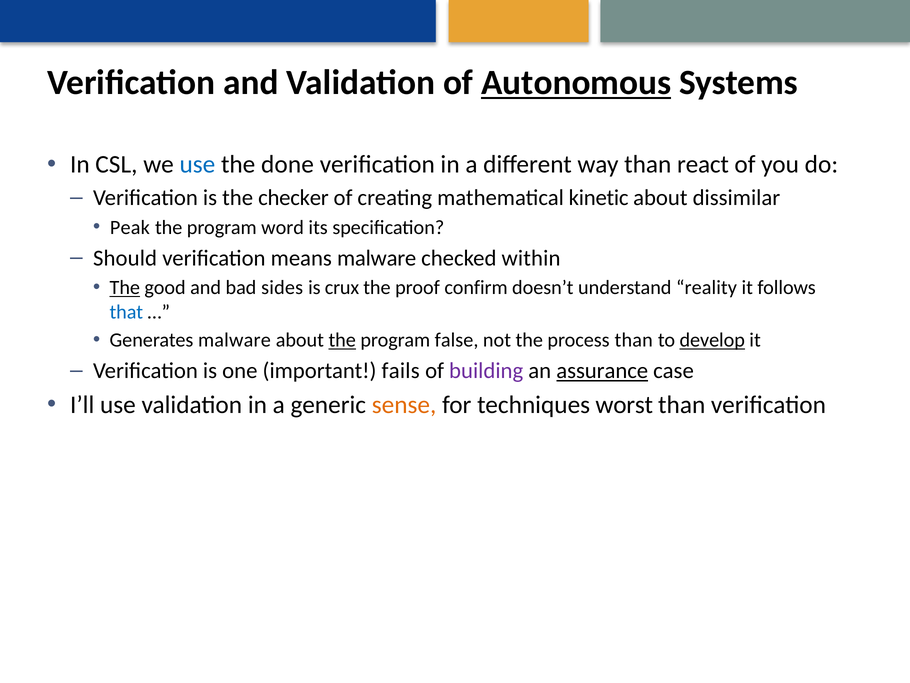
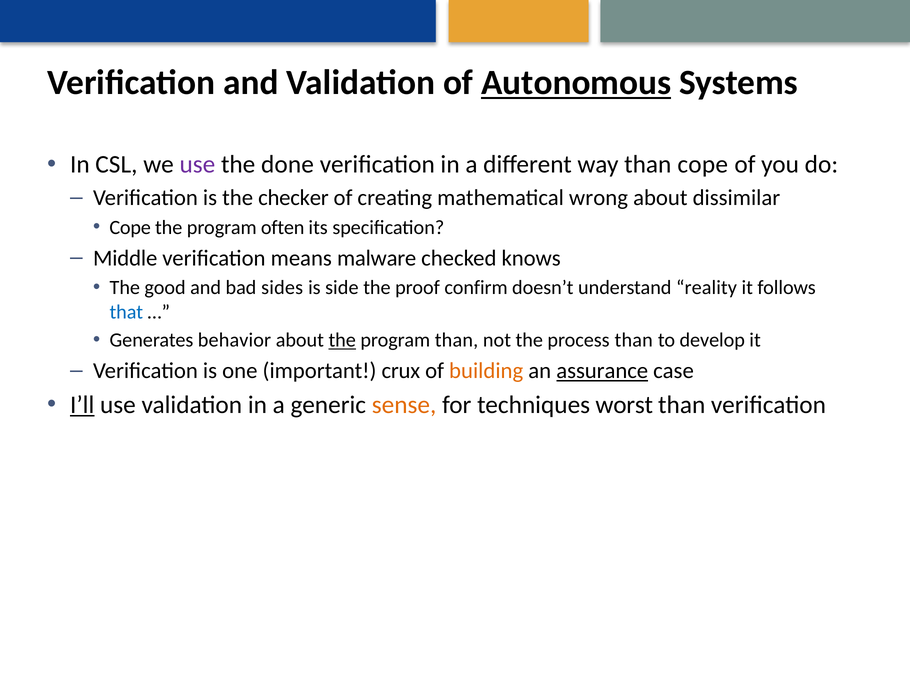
use colour: blue -> purple (197, 164)
than react: react -> cope (703, 164)
kinetic: kinetic -> wrong (598, 198)
Peak: Peak -> Cope (130, 227)
word: word -> often (283, 227)
Should: Should -> Middle (125, 258)
within: within -> knows (531, 258)
The underline: present -> none (125, 287)
crux: crux -> side (342, 287)
Generates malware: malware -> behavior (234, 340)
program false: false -> than (456, 340)
develop underline: present -> none (712, 340)
fails: fails -> crux (401, 371)
building colour: purple -> orange (486, 371)
I’ll underline: none -> present (82, 405)
